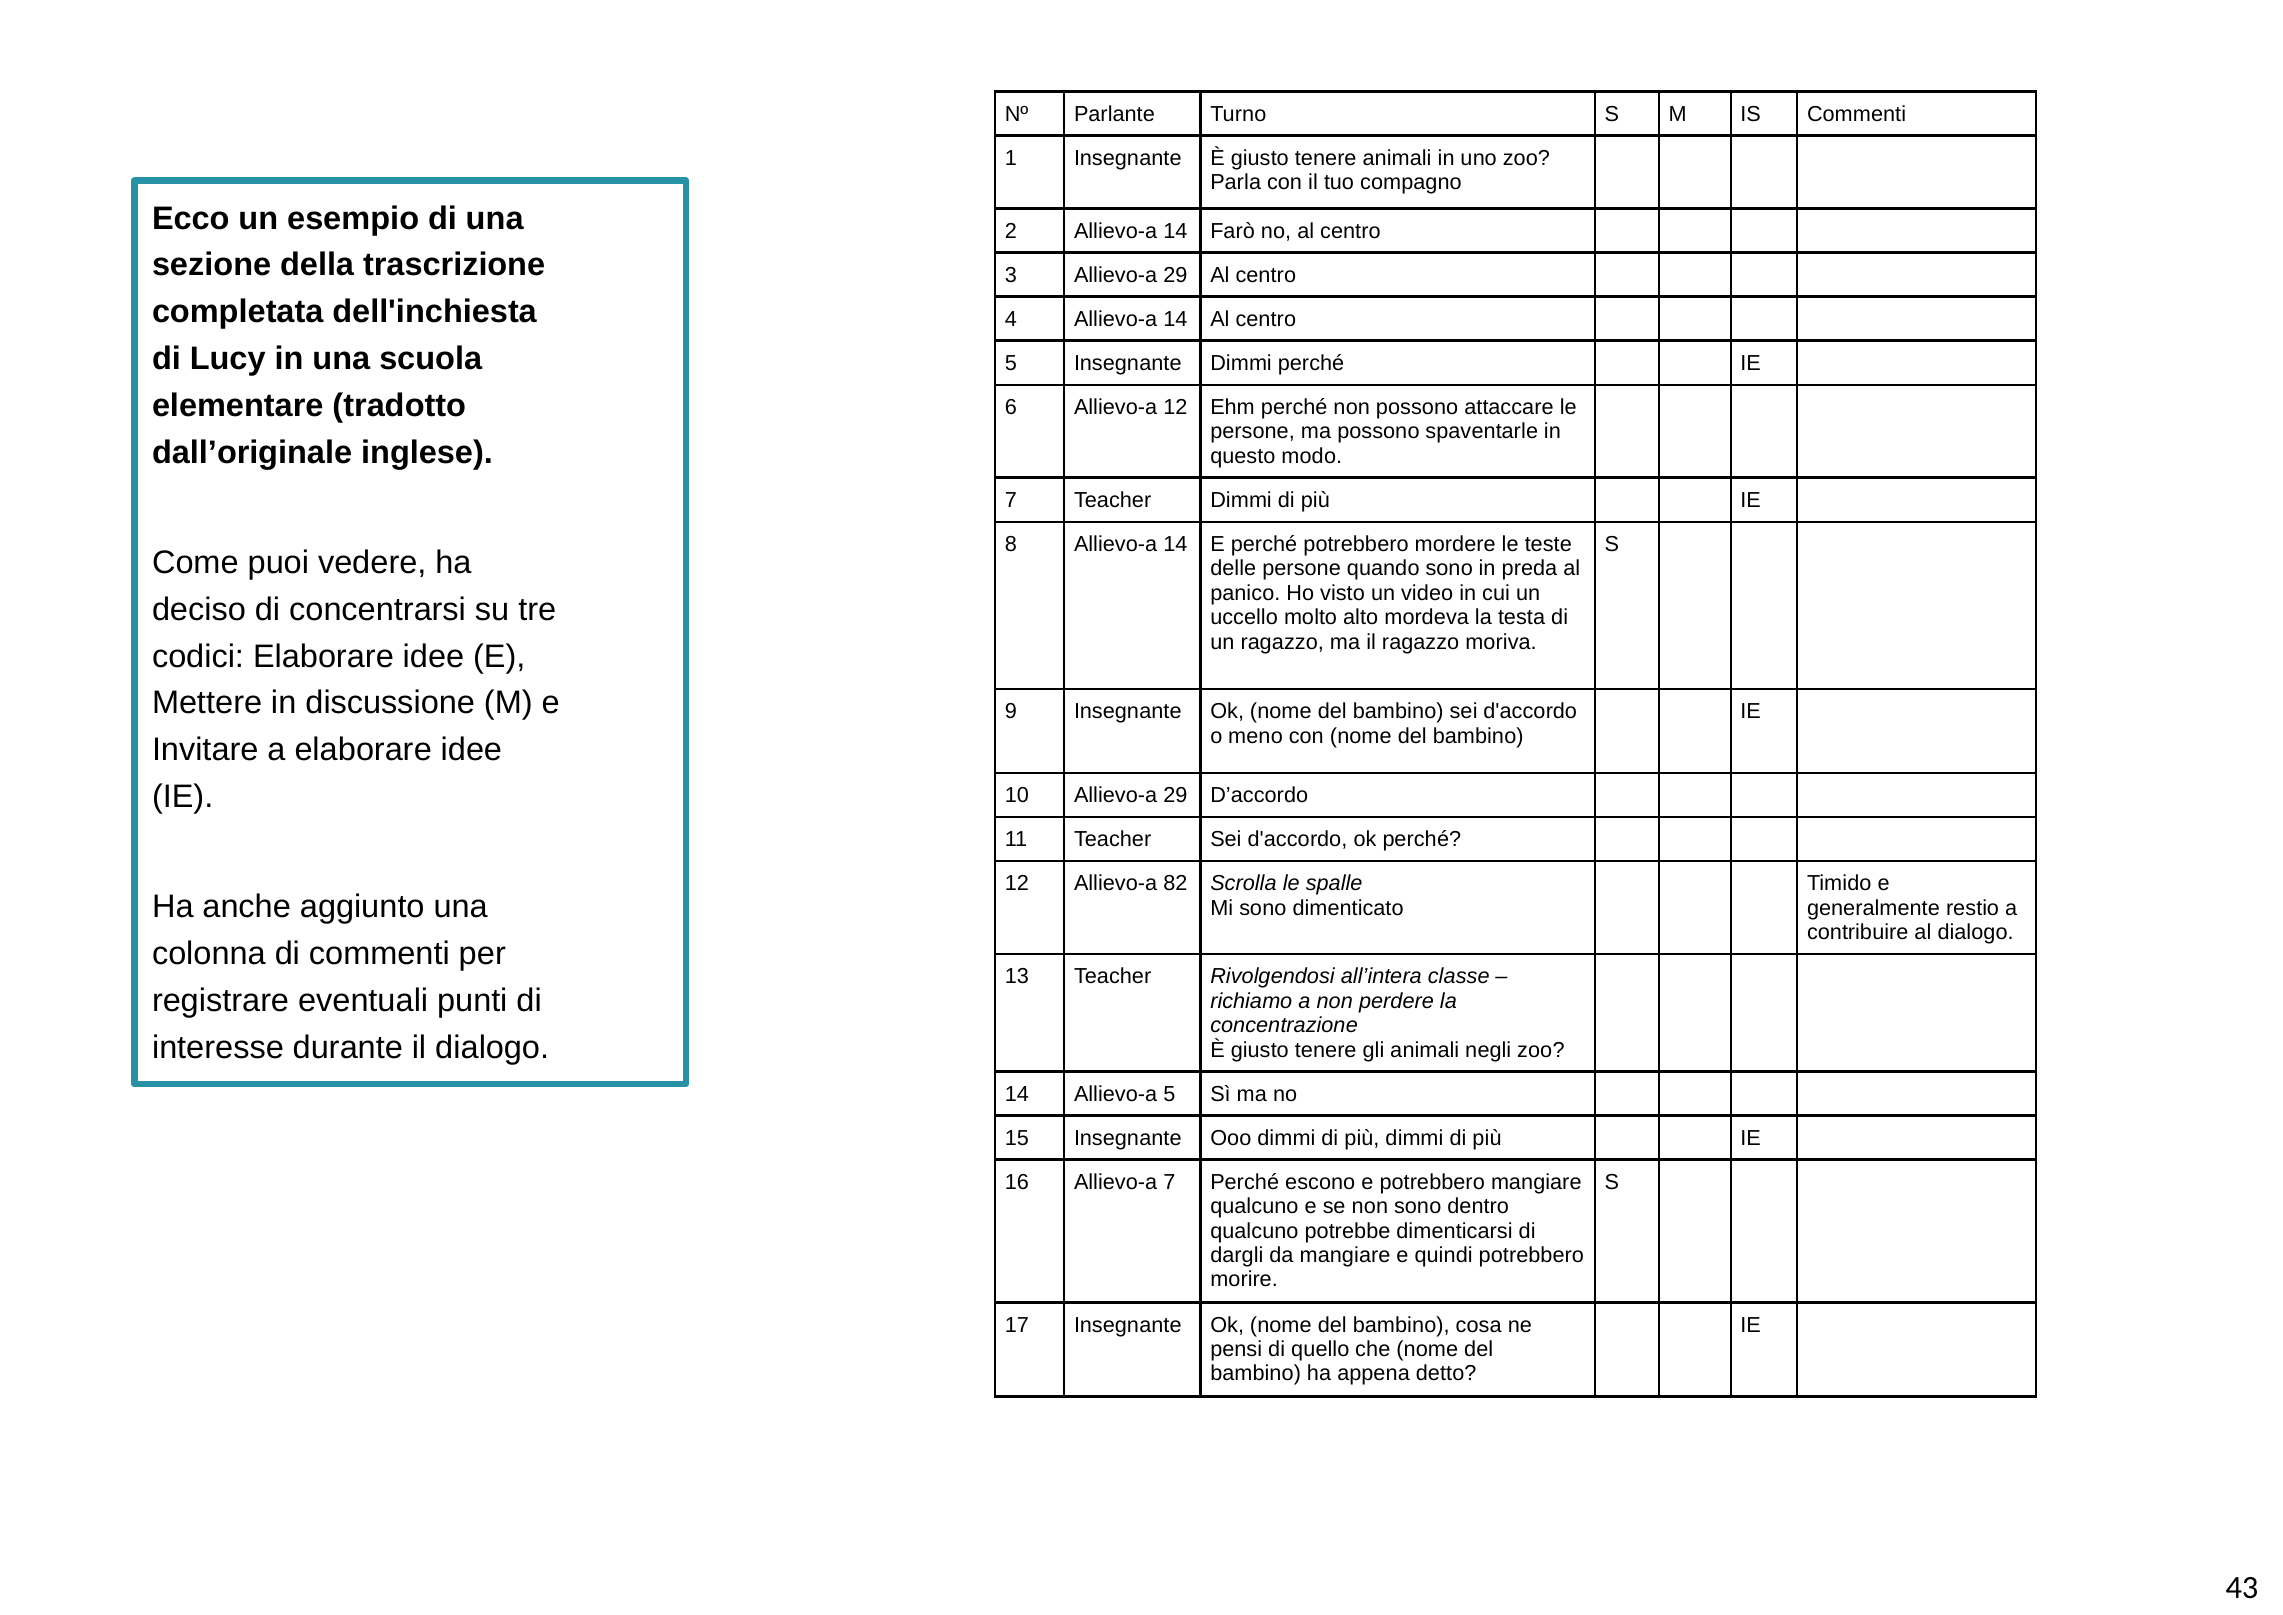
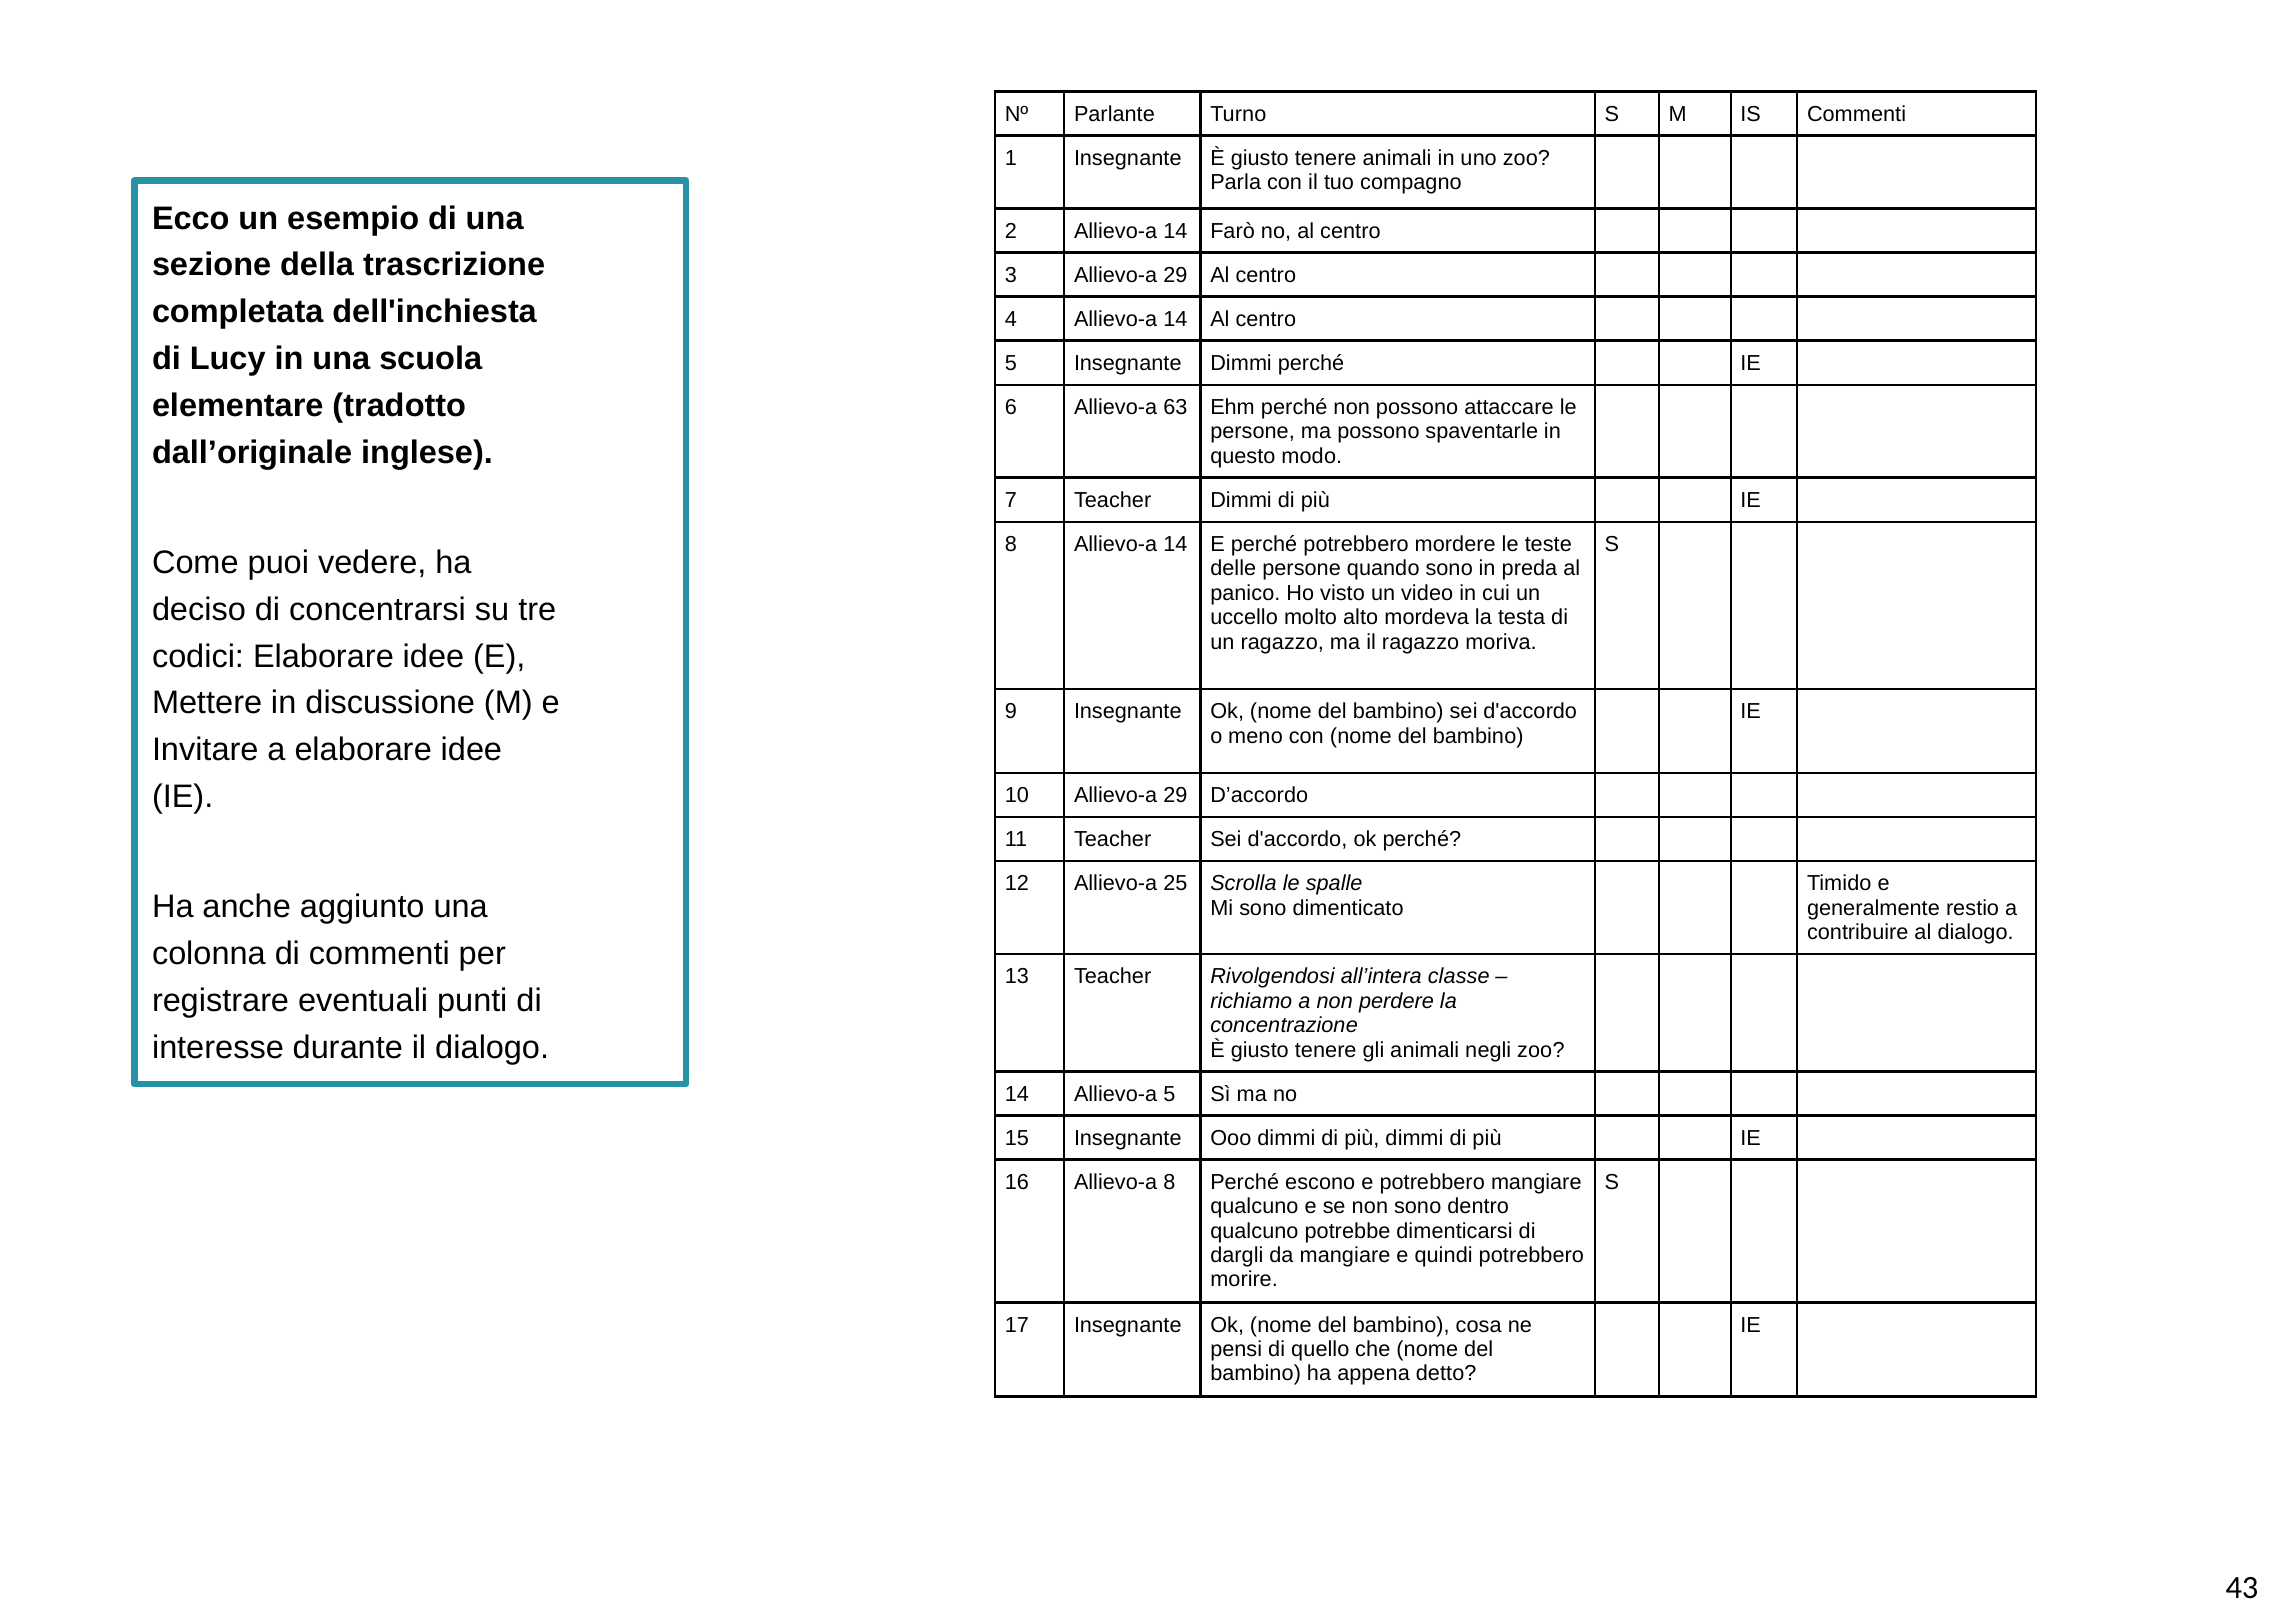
Allievo-a 12: 12 -> 63 (1175, 407)
82: 82 -> 25 (1175, 883)
Allievo-a 7: 7 -> 8 (1169, 1182)
